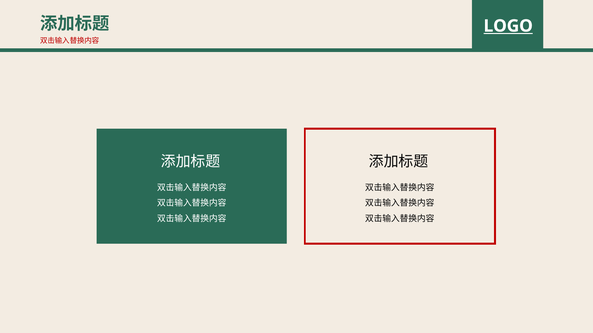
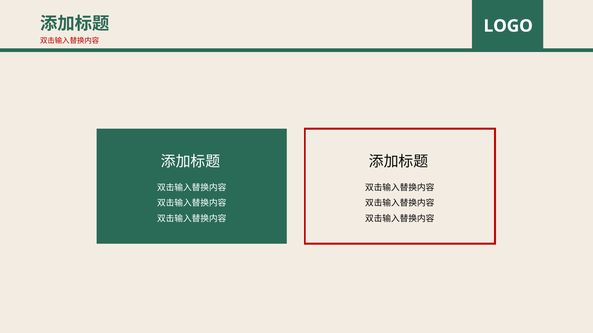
LOGO underline: present -> none (508, 26)
